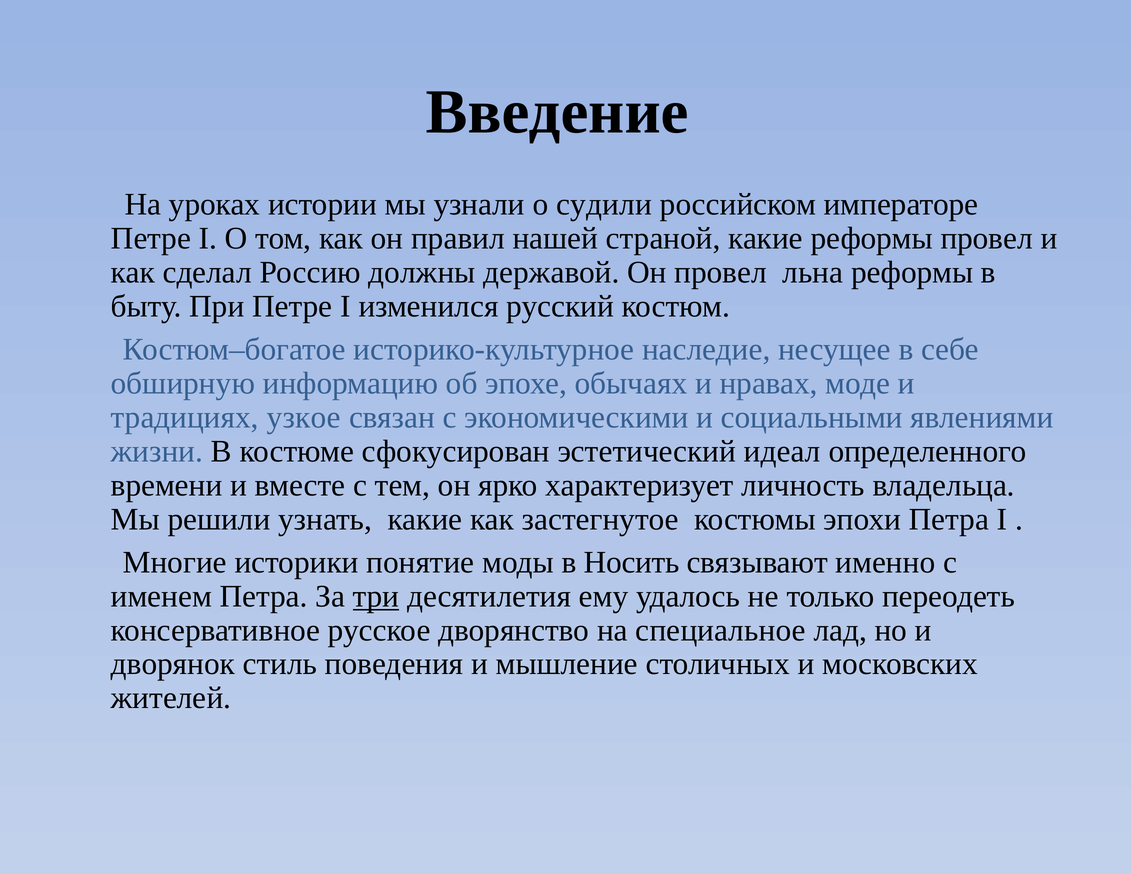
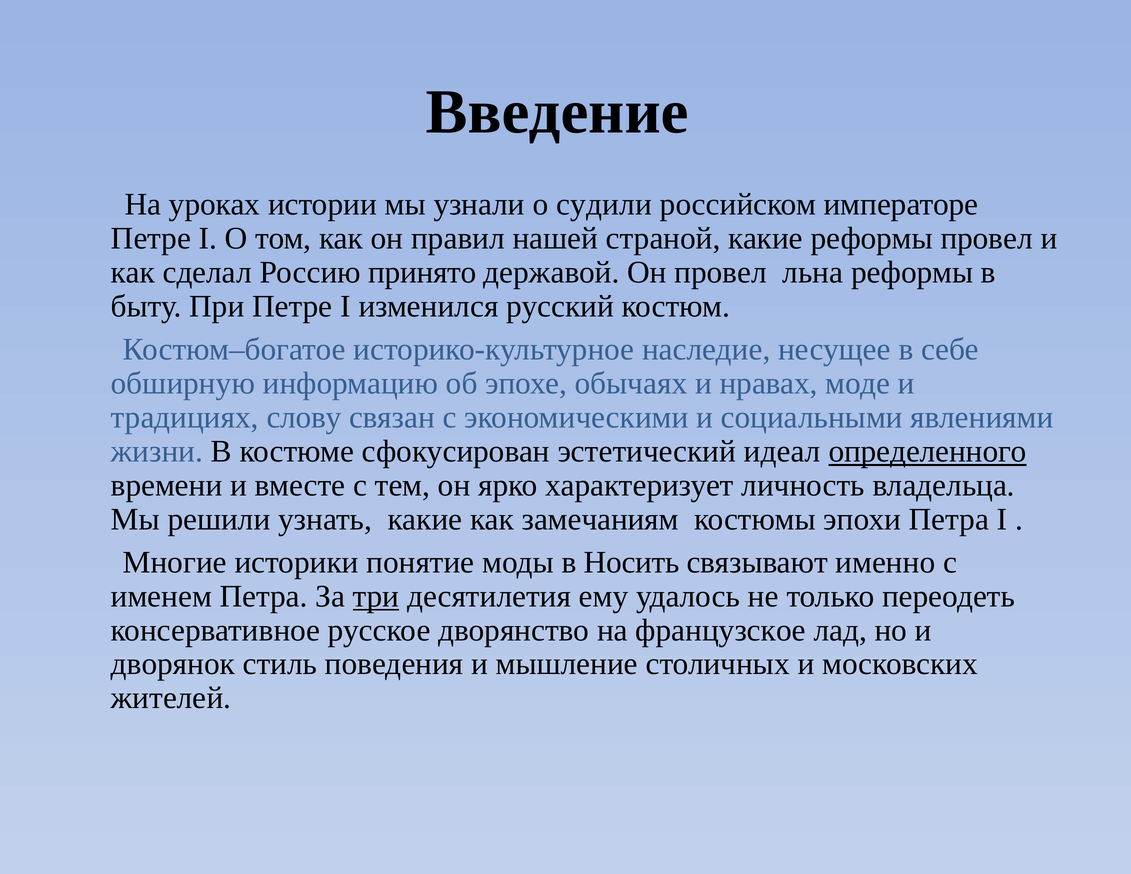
должны: должны -> принято (422, 272)
узкое: узкое -> слову (304, 417)
определенного underline: none -> present (928, 451)
застегнутое: застегнутое -> замечаниям (600, 519)
специальное: специальное -> французское (721, 630)
